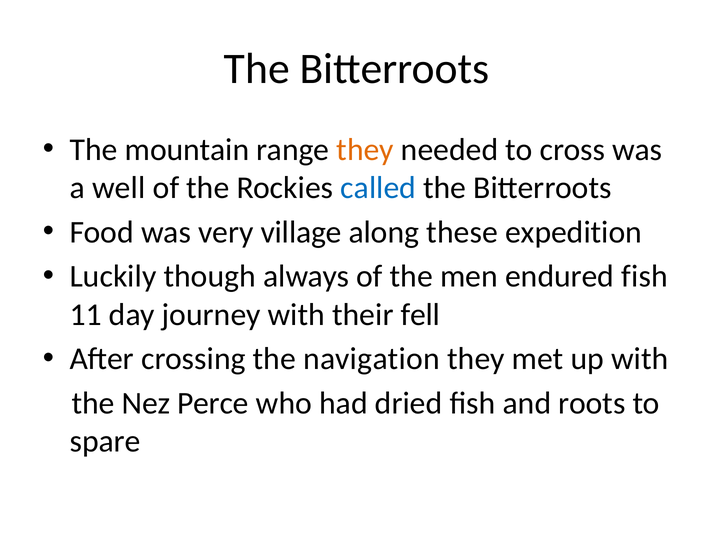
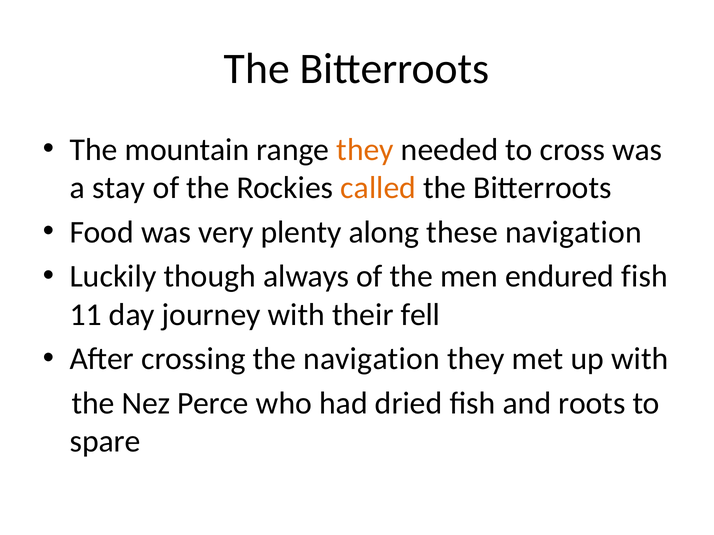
well: well -> stay (119, 188)
called colour: blue -> orange (378, 188)
village: village -> plenty (301, 232)
these expedition: expedition -> navigation (573, 232)
